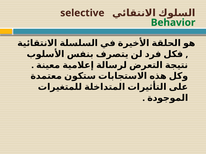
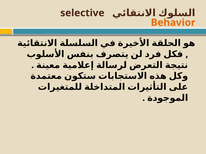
Behavior colour: green -> orange (173, 23)
